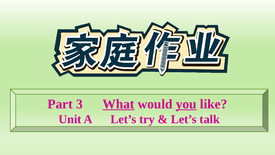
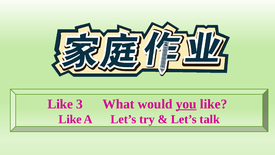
Part: Part -> Like (60, 104)
What underline: present -> none (118, 104)
Unit: Unit -> Like (70, 119)
